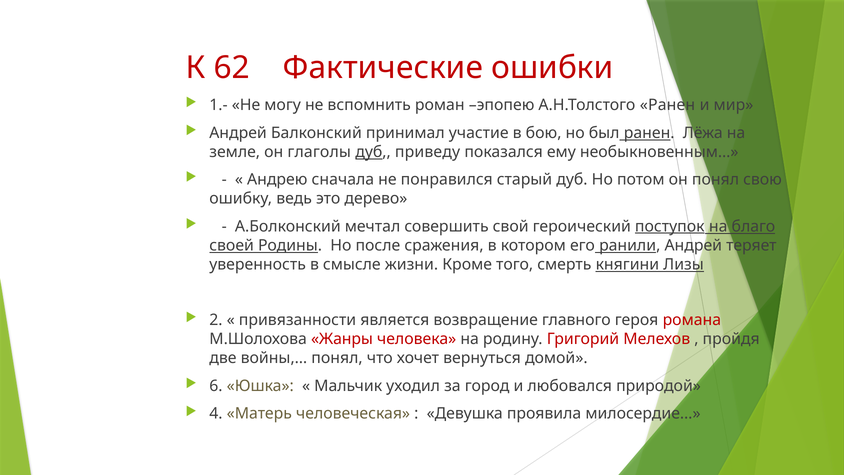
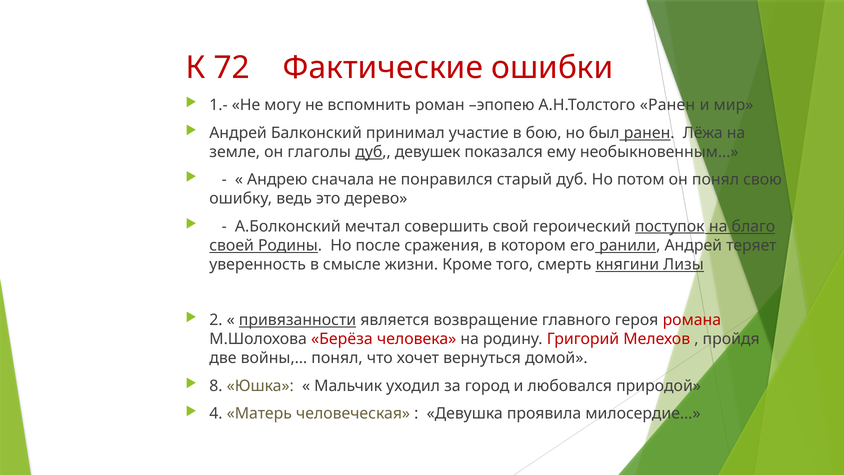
62: 62 -> 72 (232, 68)
приведу: приведу -> девушек (428, 152)
привязанности underline: none -> present (297, 320)
Жанры: Жанры -> Берёза (342, 339)
6: 6 -> 8 (216, 386)
